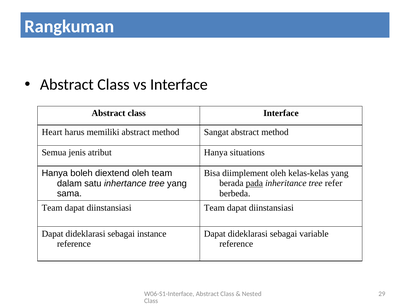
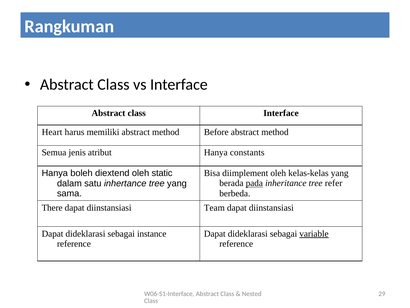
Sangat: Sangat -> Before (216, 132)
situations: situations -> constants (247, 152)
oleh team: team -> static (162, 173)
Team: Team -> There (52, 207)
variable underline: none -> present (314, 233)
